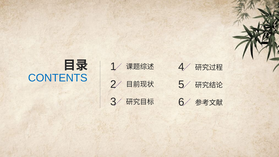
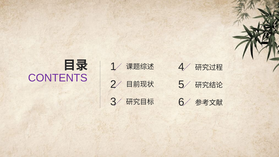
CONTENTS colour: blue -> purple (58, 78)
